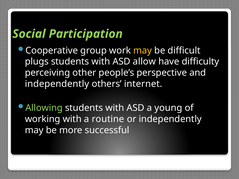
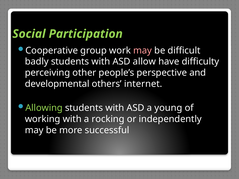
may colour: yellow -> pink (143, 51)
plugs: plugs -> badly (37, 62)
independently: independently -> developmental (57, 84)
routine: routine -> rocking (108, 119)
